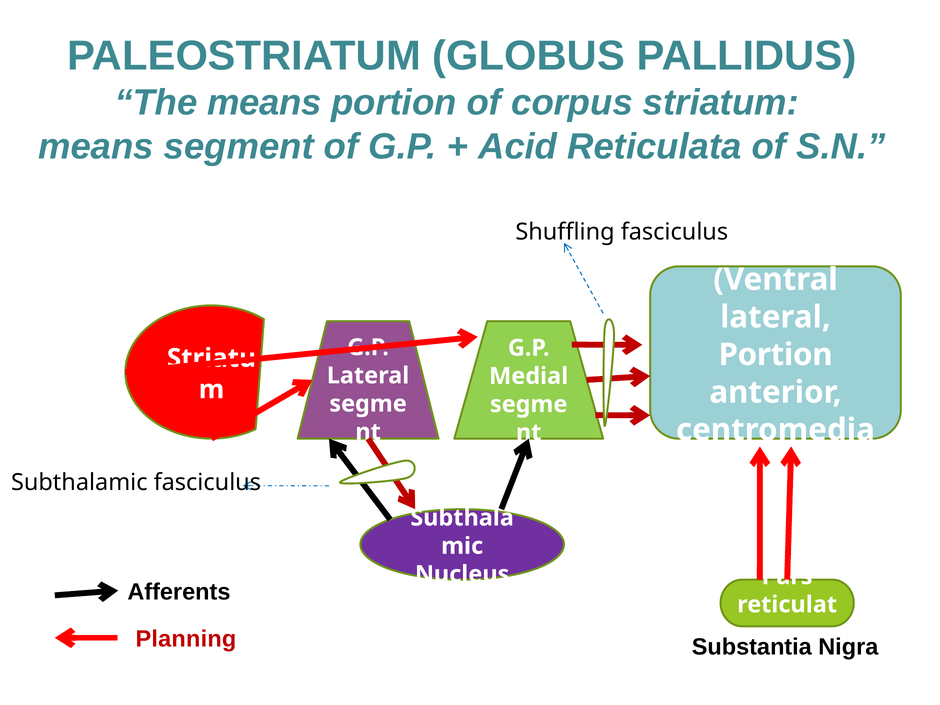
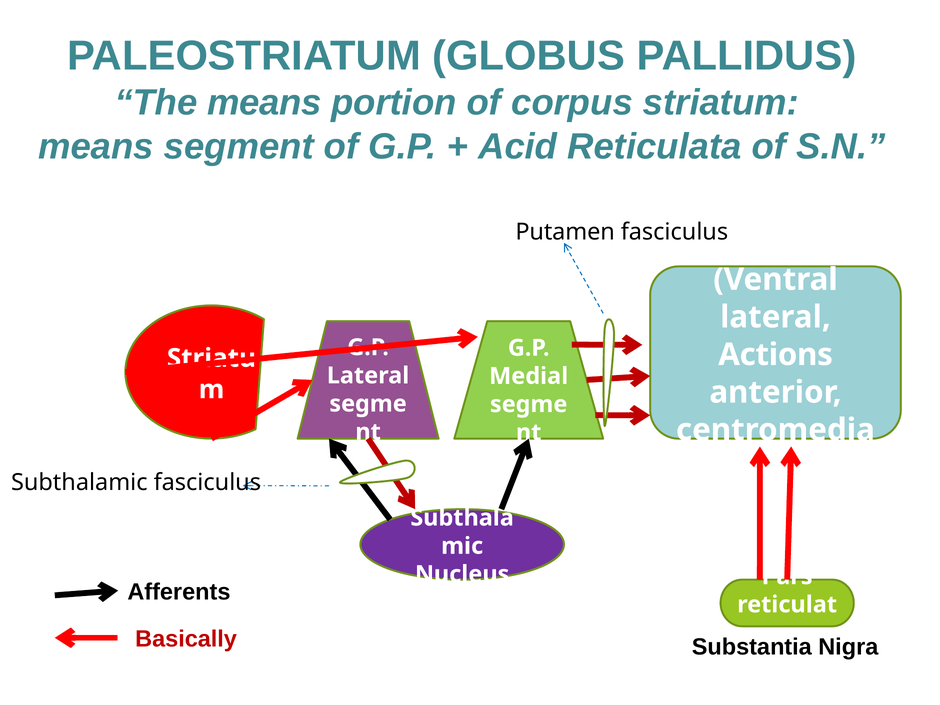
Shuffling: Shuffling -> Putamen (565, 232)
Portion: Portion -> Actions (776, 355)
Planning: Planning -> Basically (186, 639)
